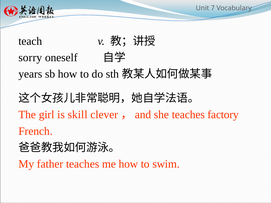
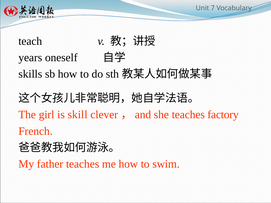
sorry: sorry -> years (30, 58)
years: years -> skills (30, 74)
